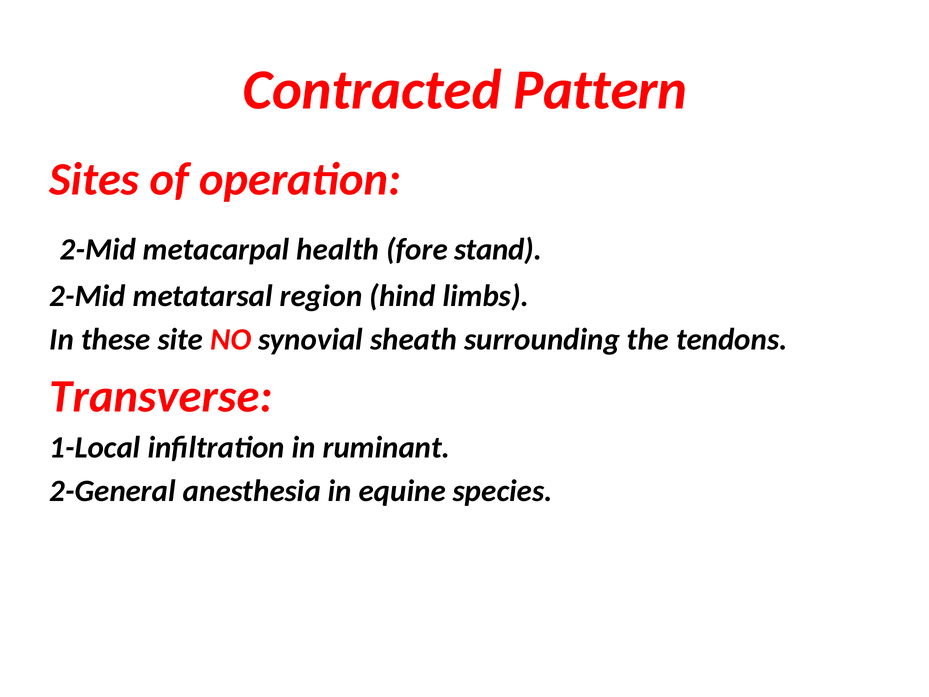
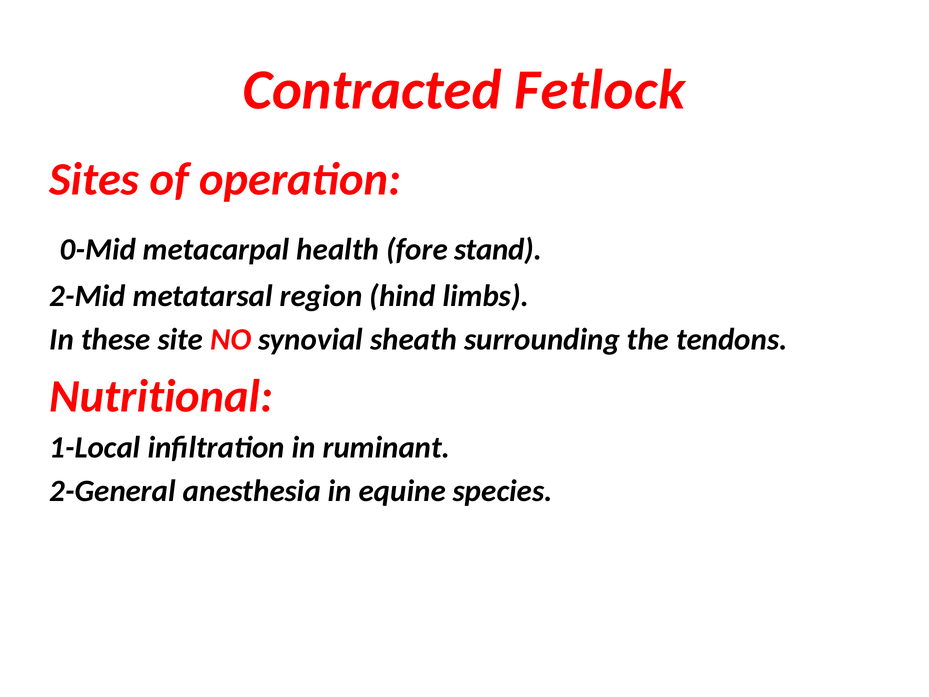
Pattern: Pattern -> Fetlock (600, 90)
2-Mid: 2-Mid -> 0-Mid (98, 249)
Transverse: Transverse -> Nutritional (161, 396)
